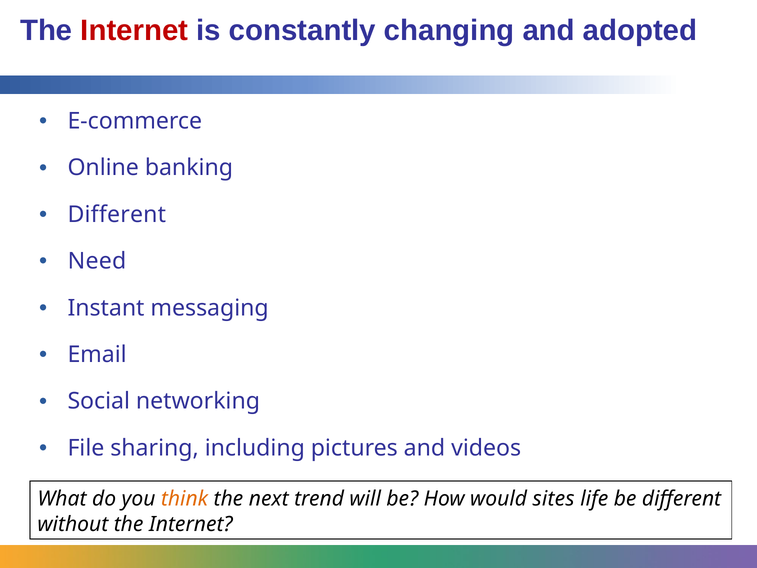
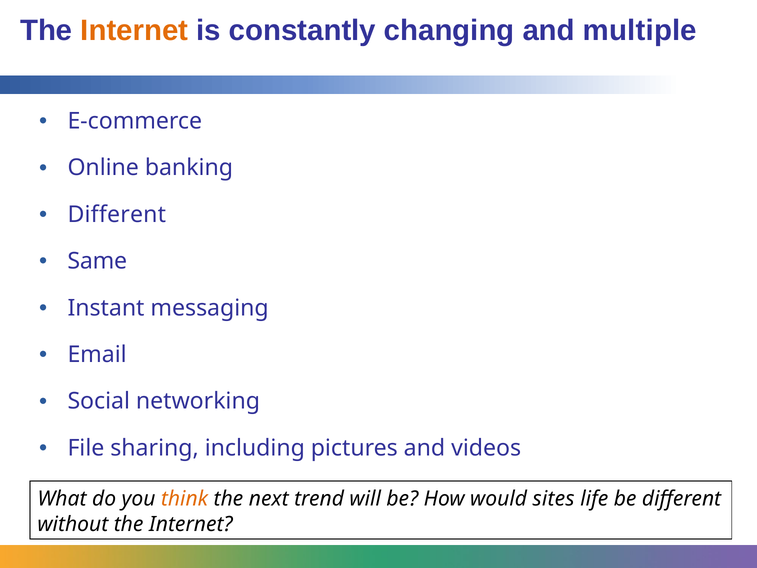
Internet colour: red -> orange (134, 30)
adopted: adopted -> multiple (640, 30)
Need: Need -> Same (97, 261)
